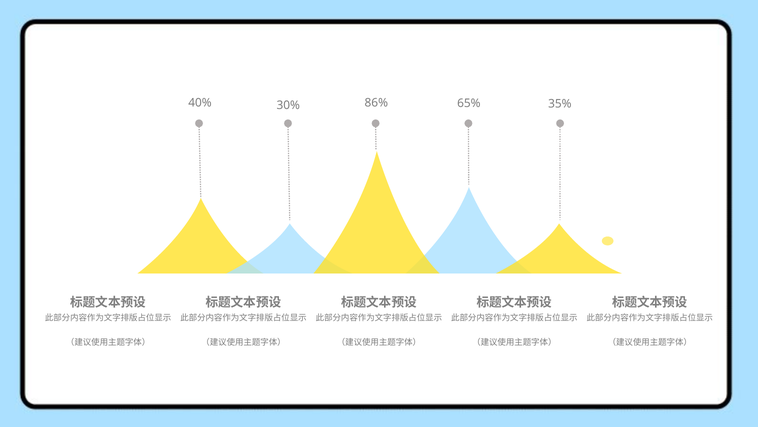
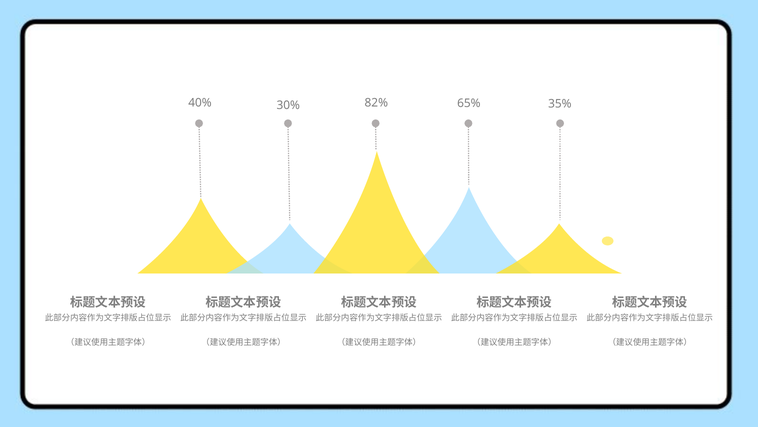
86%: 86% -> 82% (376, 103)
